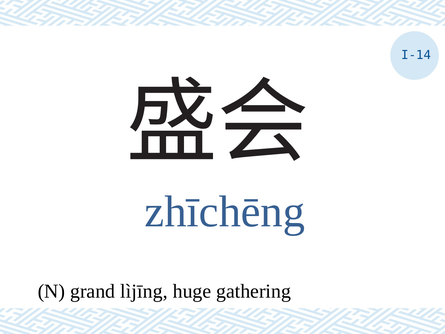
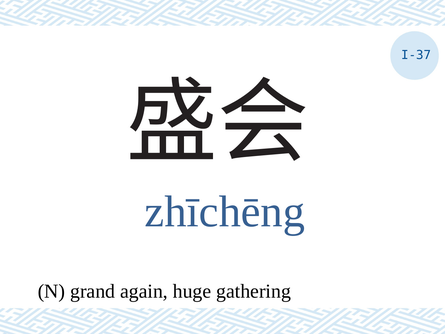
I-14: I-14 -> I-37 (416, 55)
lìjīng: lìjīng -> again (144, 291)
